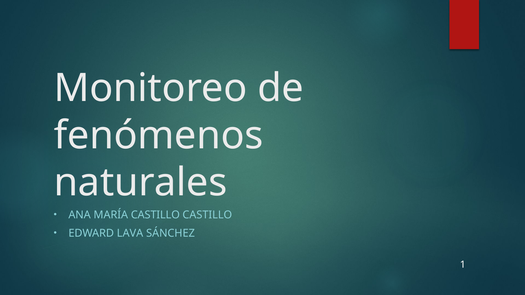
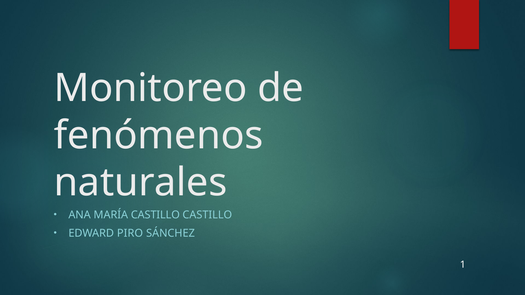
LAVA: LAVA -> PIRO (130, 234)
